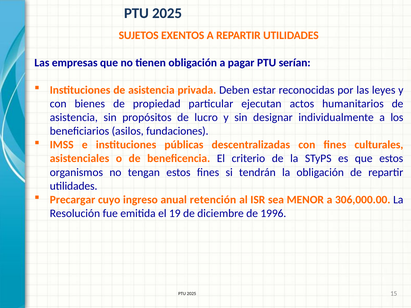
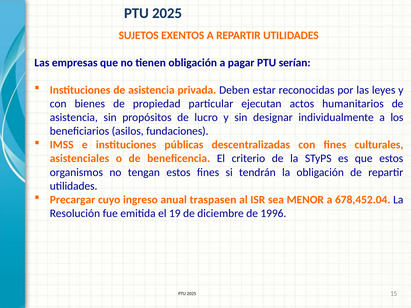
retención: retención -> traspasen (213, 200)
306,000.00: 306,000.00 -> 678,452.04 (363, 200)
